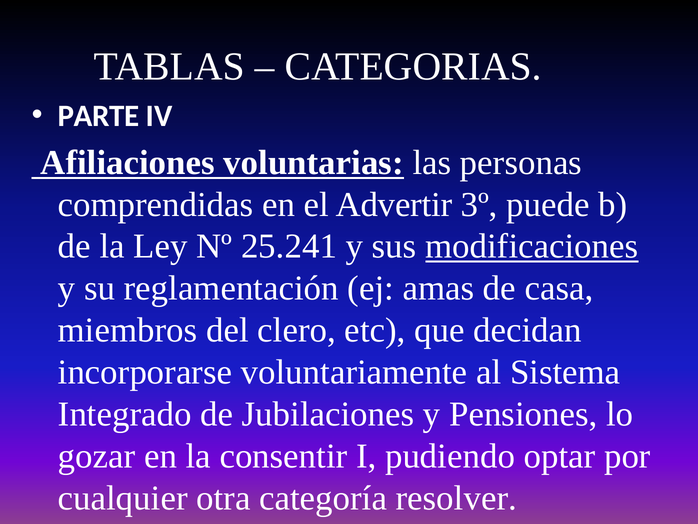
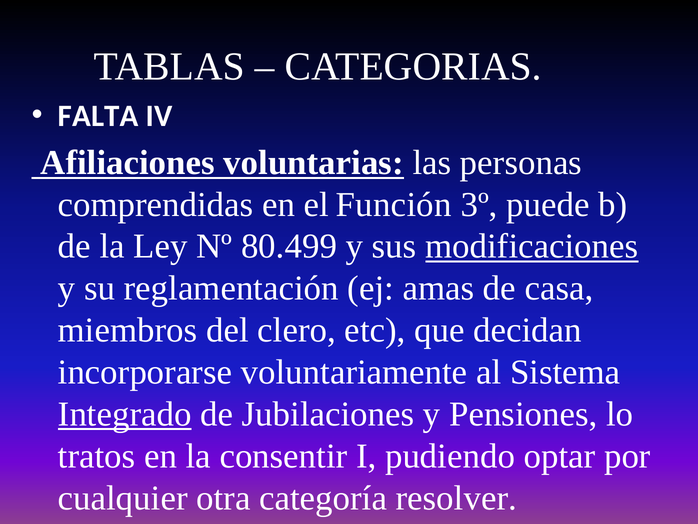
PARTE: PARTE -> FALTA (98, 116)
Advertir: Advertir -> Función (394, 204)
25.241: 25.241 -> 80.499 (289, 246)
Integrado underline: none -> present (125, 414)
gozar: gozar -> tratos (97, 456)
